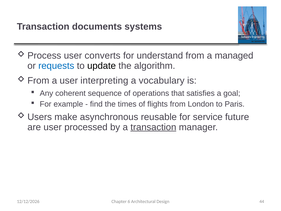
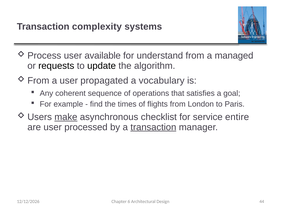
documents: documents -> complexity (97, 27)
converts: converts -> available (103, 56)
requests colour: blue -> black (56, 66)
interpreting: interpreting -> propagated (104, 80)
make underline: none -> present (66, 117)
reusable: reusable -> checklist (159, 117)
future: future -> entire (237, 117)
